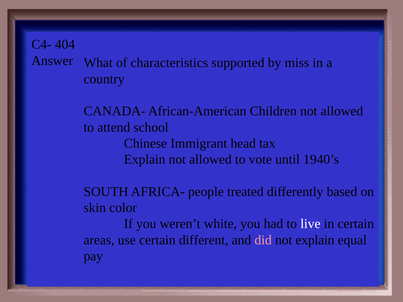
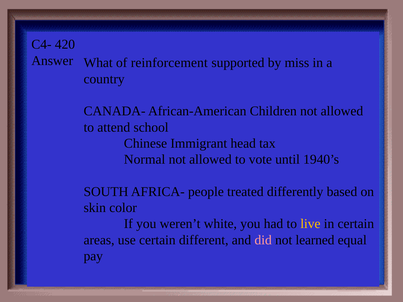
404: 404 -> 420 (65, 45)
characteristics: characteristics -> reinforcement (169, 63)
Explain: Explain -> Normal (145, 160)
live colour: white -> yellow (310, 224)
not explain: explain -> learned (315, 240)
